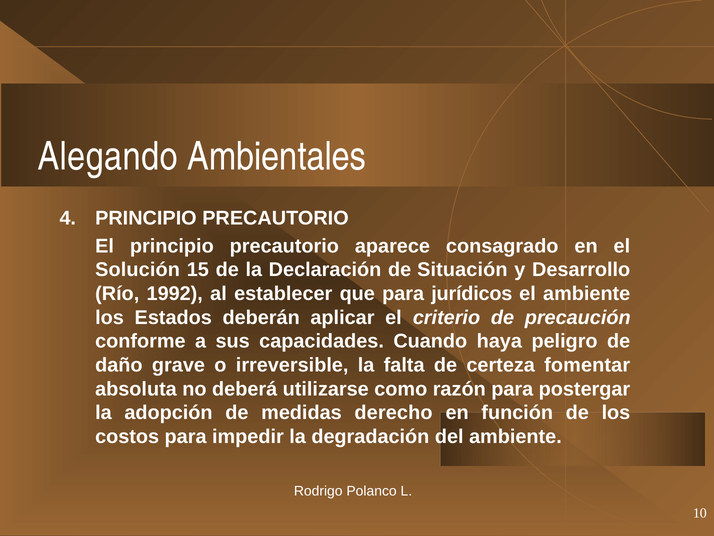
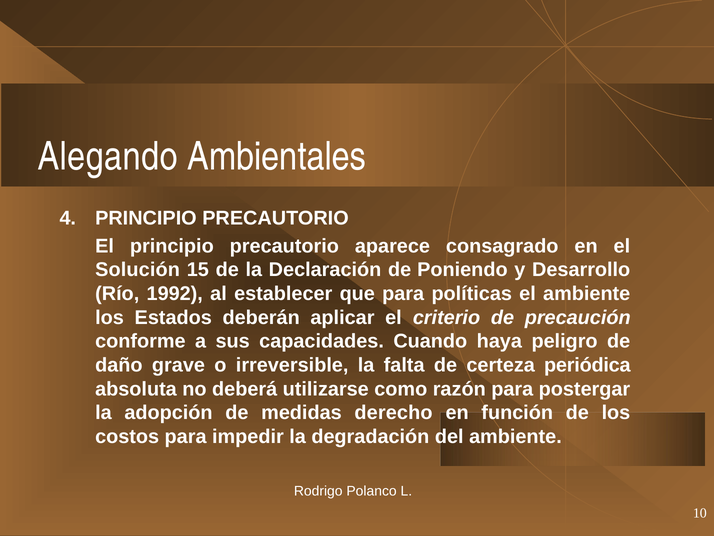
Situación: Situación -> Poniendo (462, 270)
jurídicos: jurídicos -> políticas (472, 293)
fomentar: fomentar -> periódica (587, 365)
